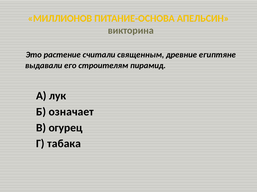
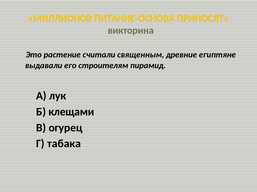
АПЕЛЬСИН: АПЕЛЬСИН -> ПРИНОСЯТ (203, 18)
означает: означает -> клещами (71, 112)
